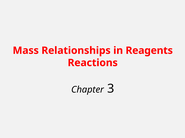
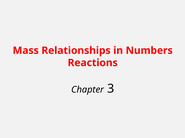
Reagents: Reagents -> Numbers (149, 51)
